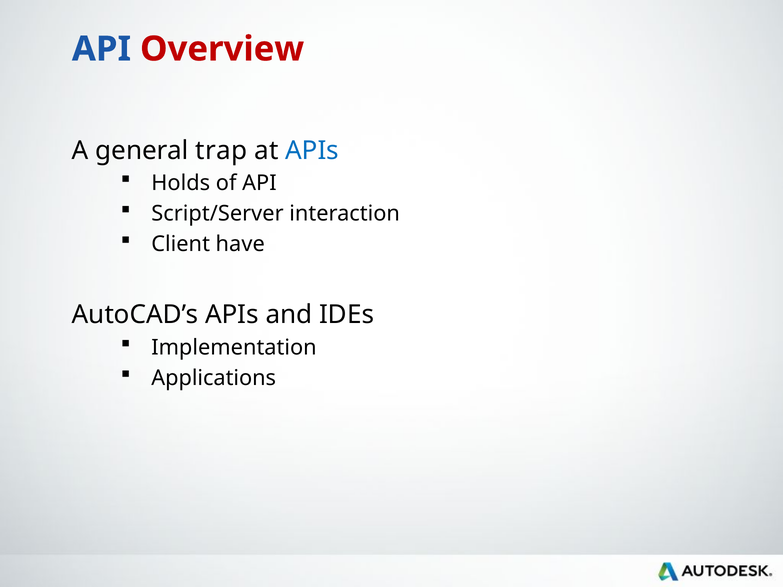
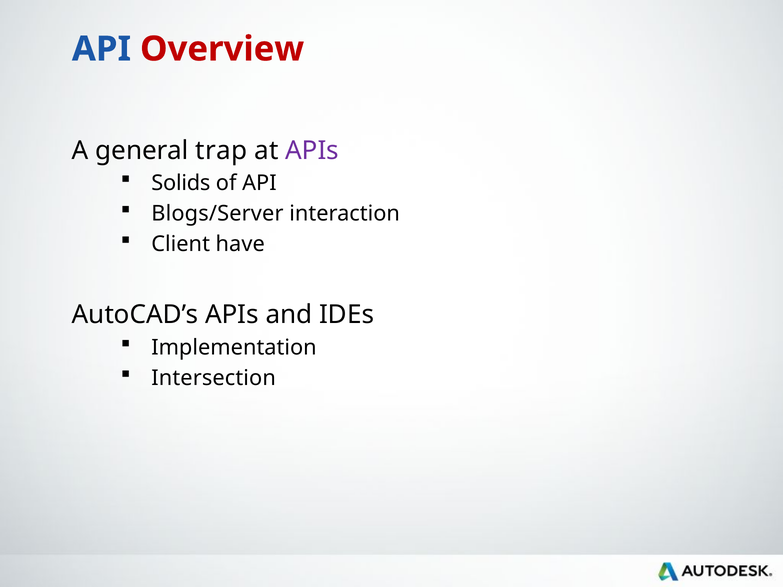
APIs colour: blue -> purple (312, 151)
Holds: Holds -> Solids (181, 183)
Script/Server: Script/Server -> Blogs/Server (217, 214)
Applications: Applications -> Intersection (214, 378)
